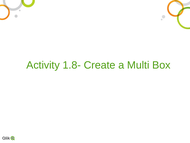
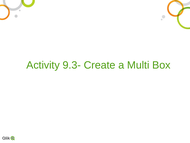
1.8-: 1.8- -> 9.3- (72, 65)
